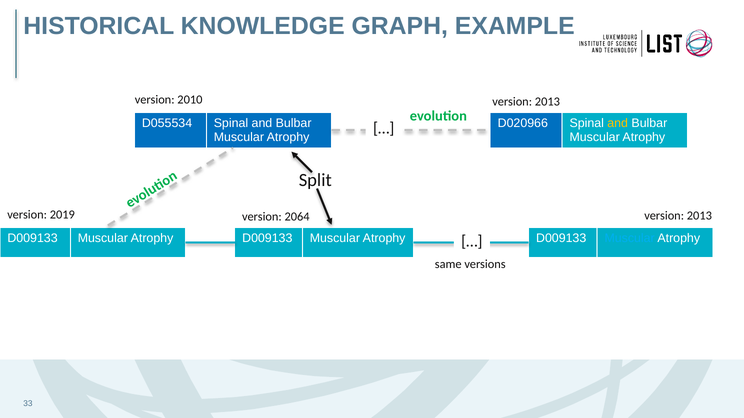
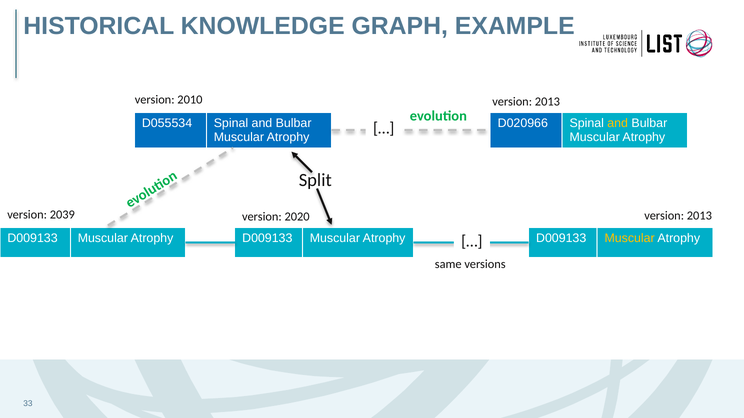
2019: 2019 -> 2039 (62, 215)
2064: 2064 -> 2020 (297, 217)
Muscular colour: light blue -> yellow (630, 239)
